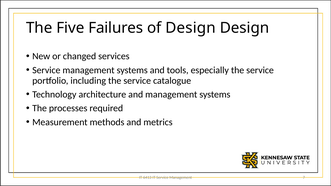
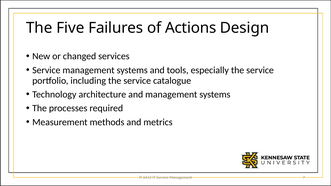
of Design: Design -> Actions (191, 28)
